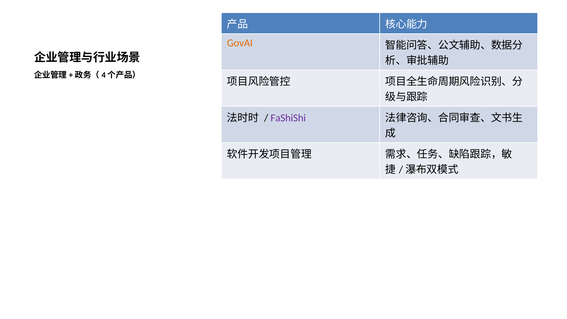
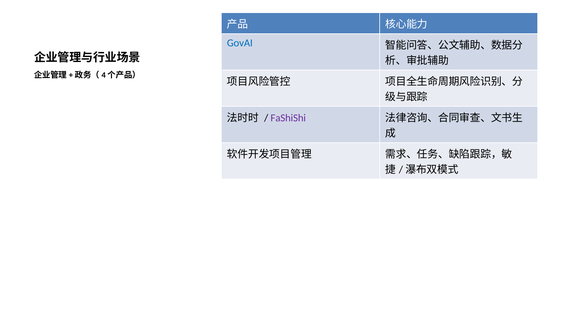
GovAI colour: orange -> blue (240, 43)
